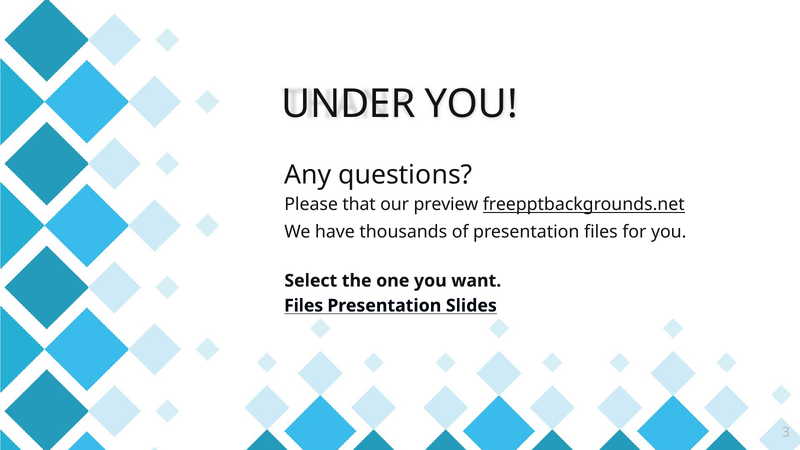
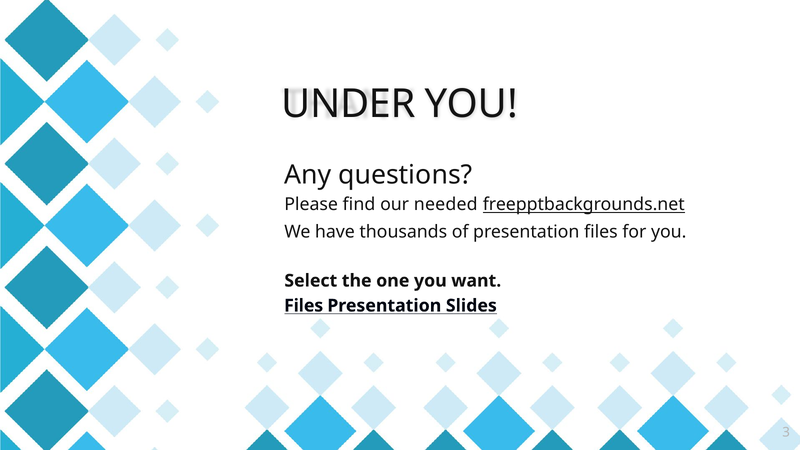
that: that -> find (359, 204)
preview: preview -> needed (446, 204)
